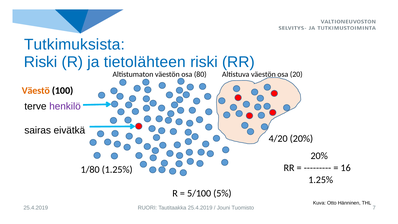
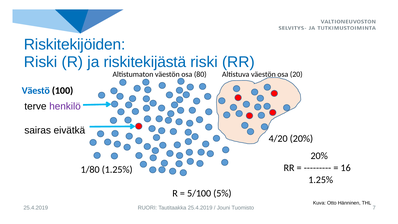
Tutkimuksista: Tutkimuksista -> Riskitekijöiden (75, 44)
tietolähteen: tietolähteen -> riskitekijästä (145, 62)
Väestö colour: orange -> blue (36, 91)
